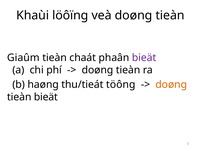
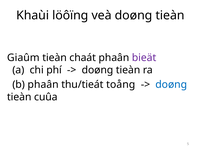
b haøng: haøng -> phaân (43, 84)
töông: töông -> toång (121, 84)
doøng colour: orange -> blue (171, 84)
tieàn bieät: bieät -> cuûa (46, 97)
